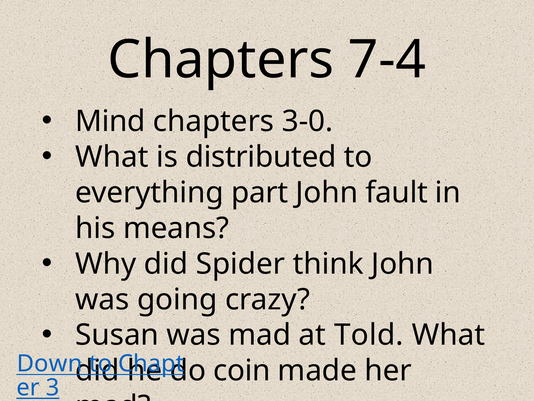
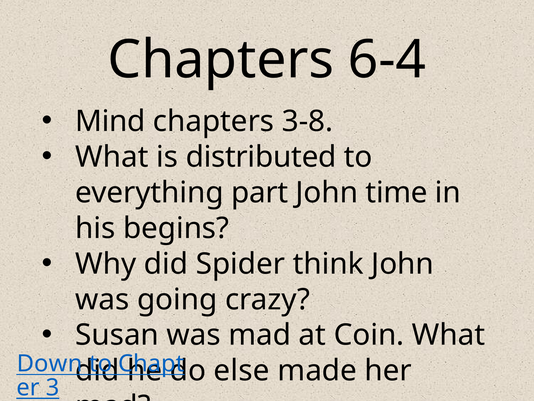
7-4: 7-4 -> 6-4 (387, 60)
3-0: 3-0 -> 3-8 (308, 121)
fault: fault -> time (397, 192)
means: means -> begins (176, 228)
Told: Told -> Coin (369, 335)
coin: coin -> else (242, 370)
